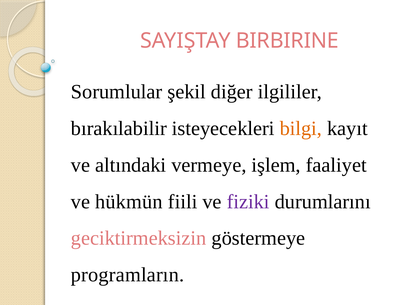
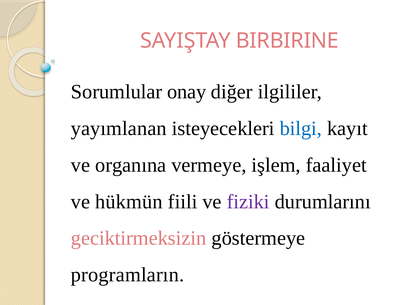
şekil: şekil -> onay (187, 92)
bırakılabilir: bırakılabilir -> yayımlanan (119, 129)
bilgi colour: orange -> blue (301, 129)
altındaki: altındaki -> organına (131, 165)
